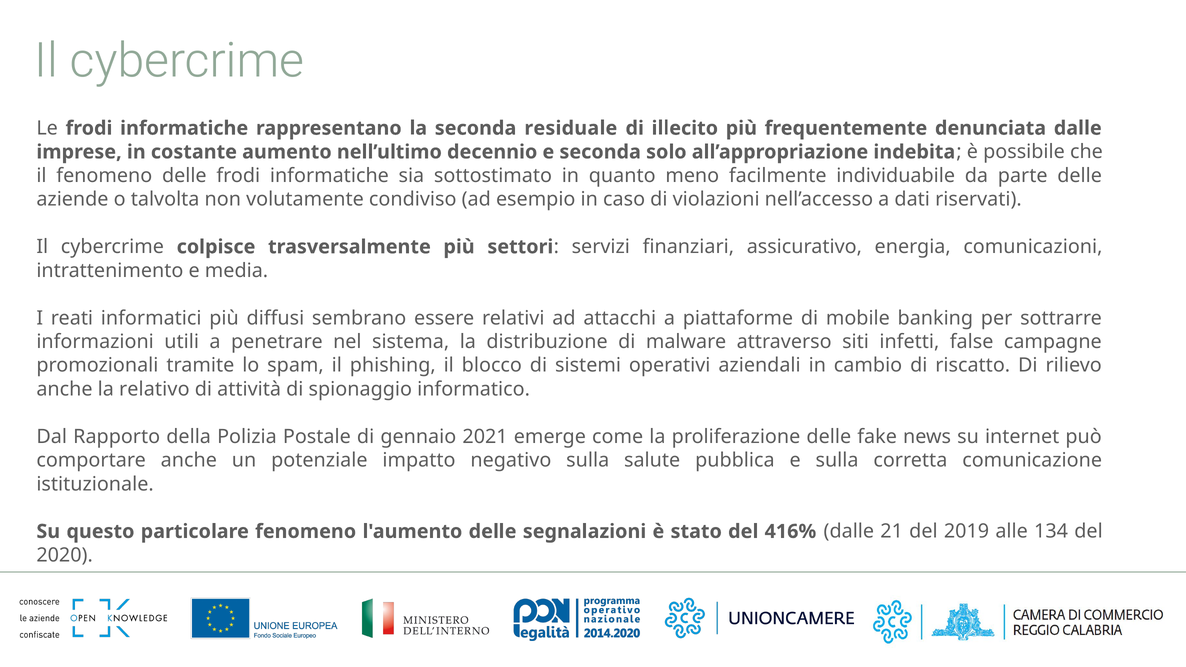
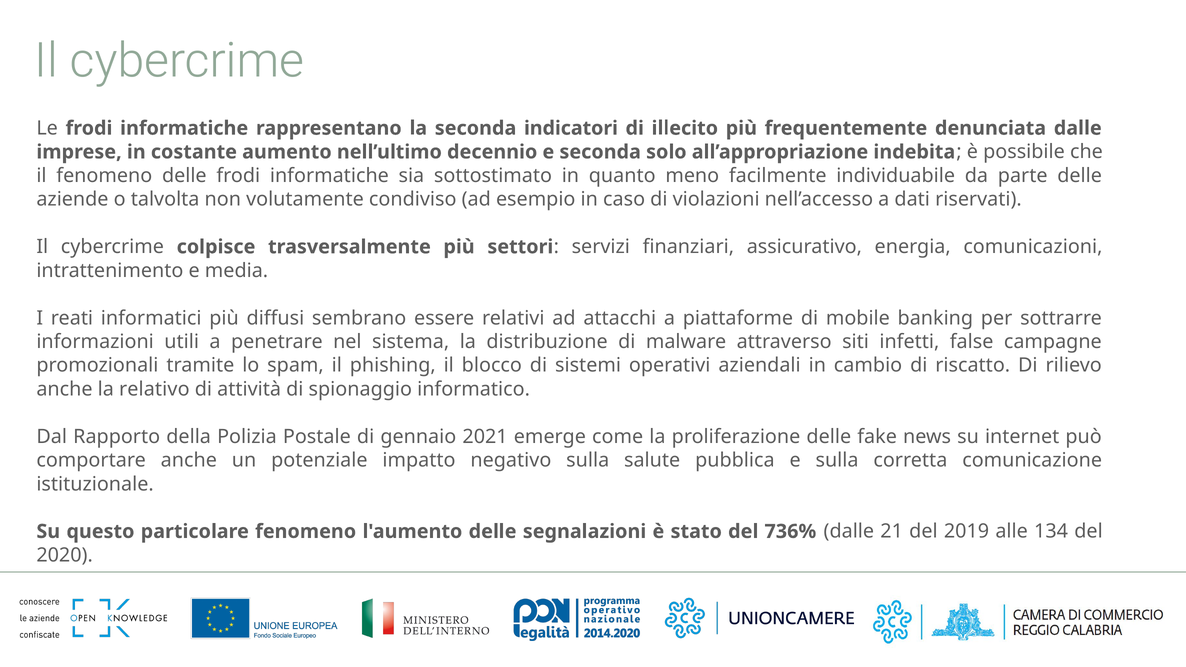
residuale: residuale -> indicatori (571, 128)
416%: 416% -> 736% (790, 532)
